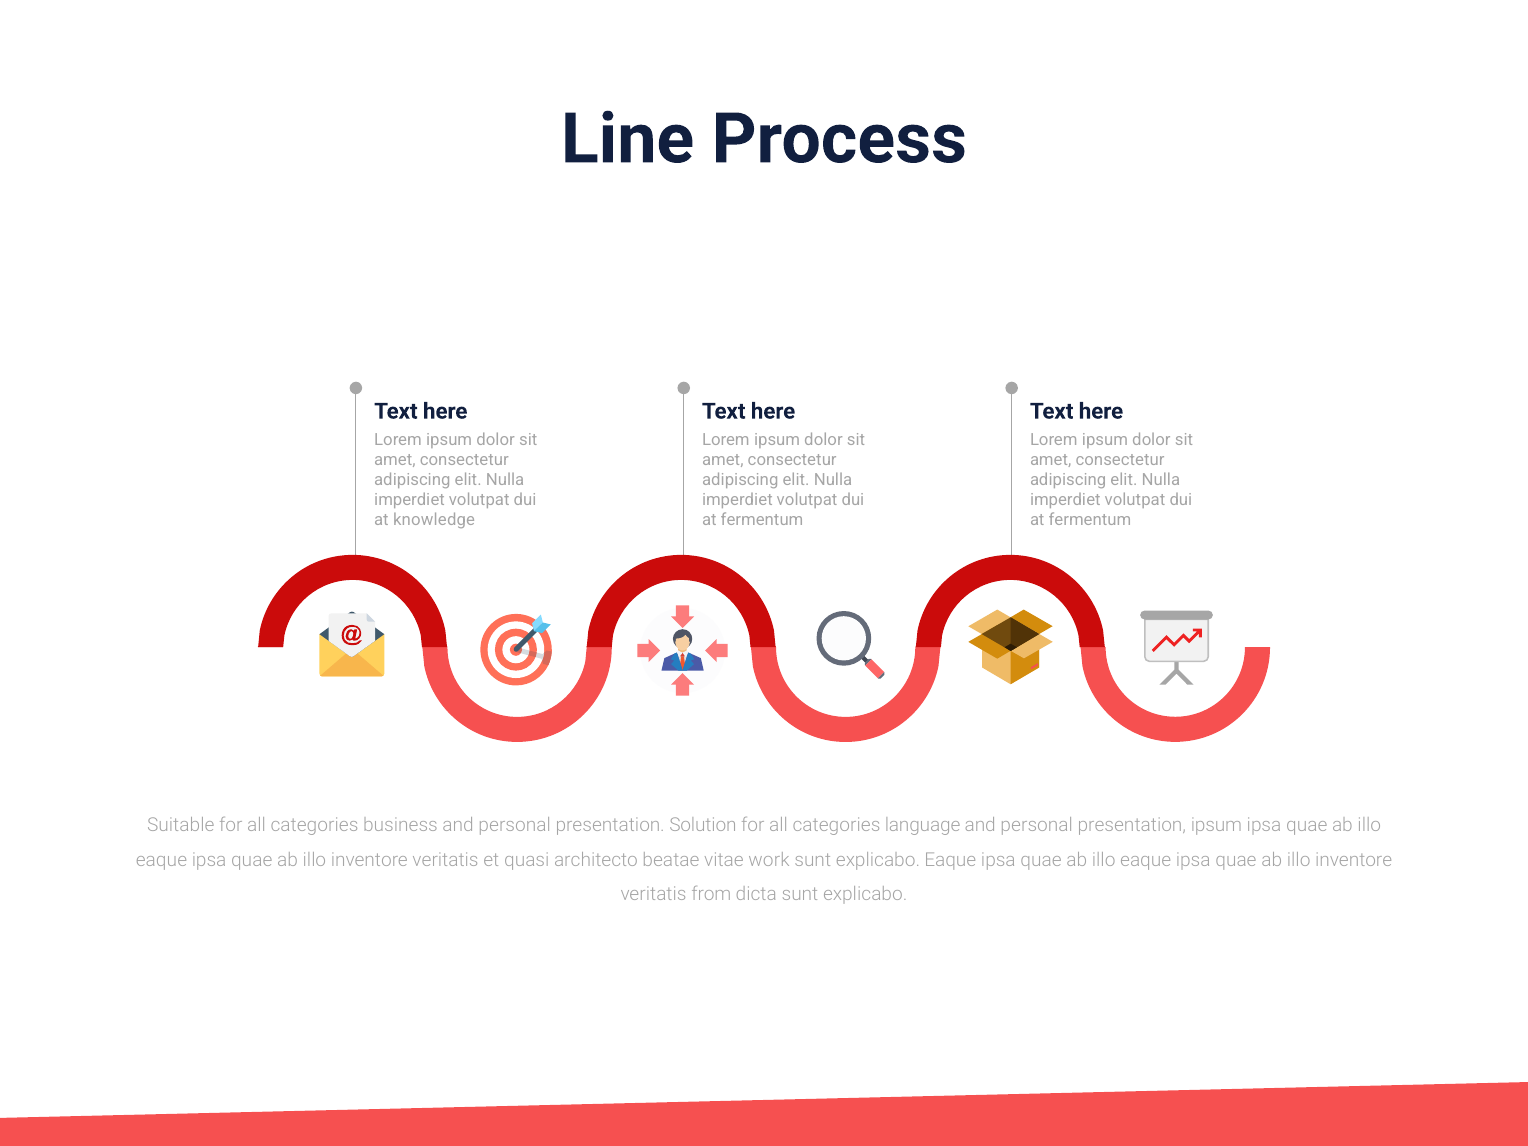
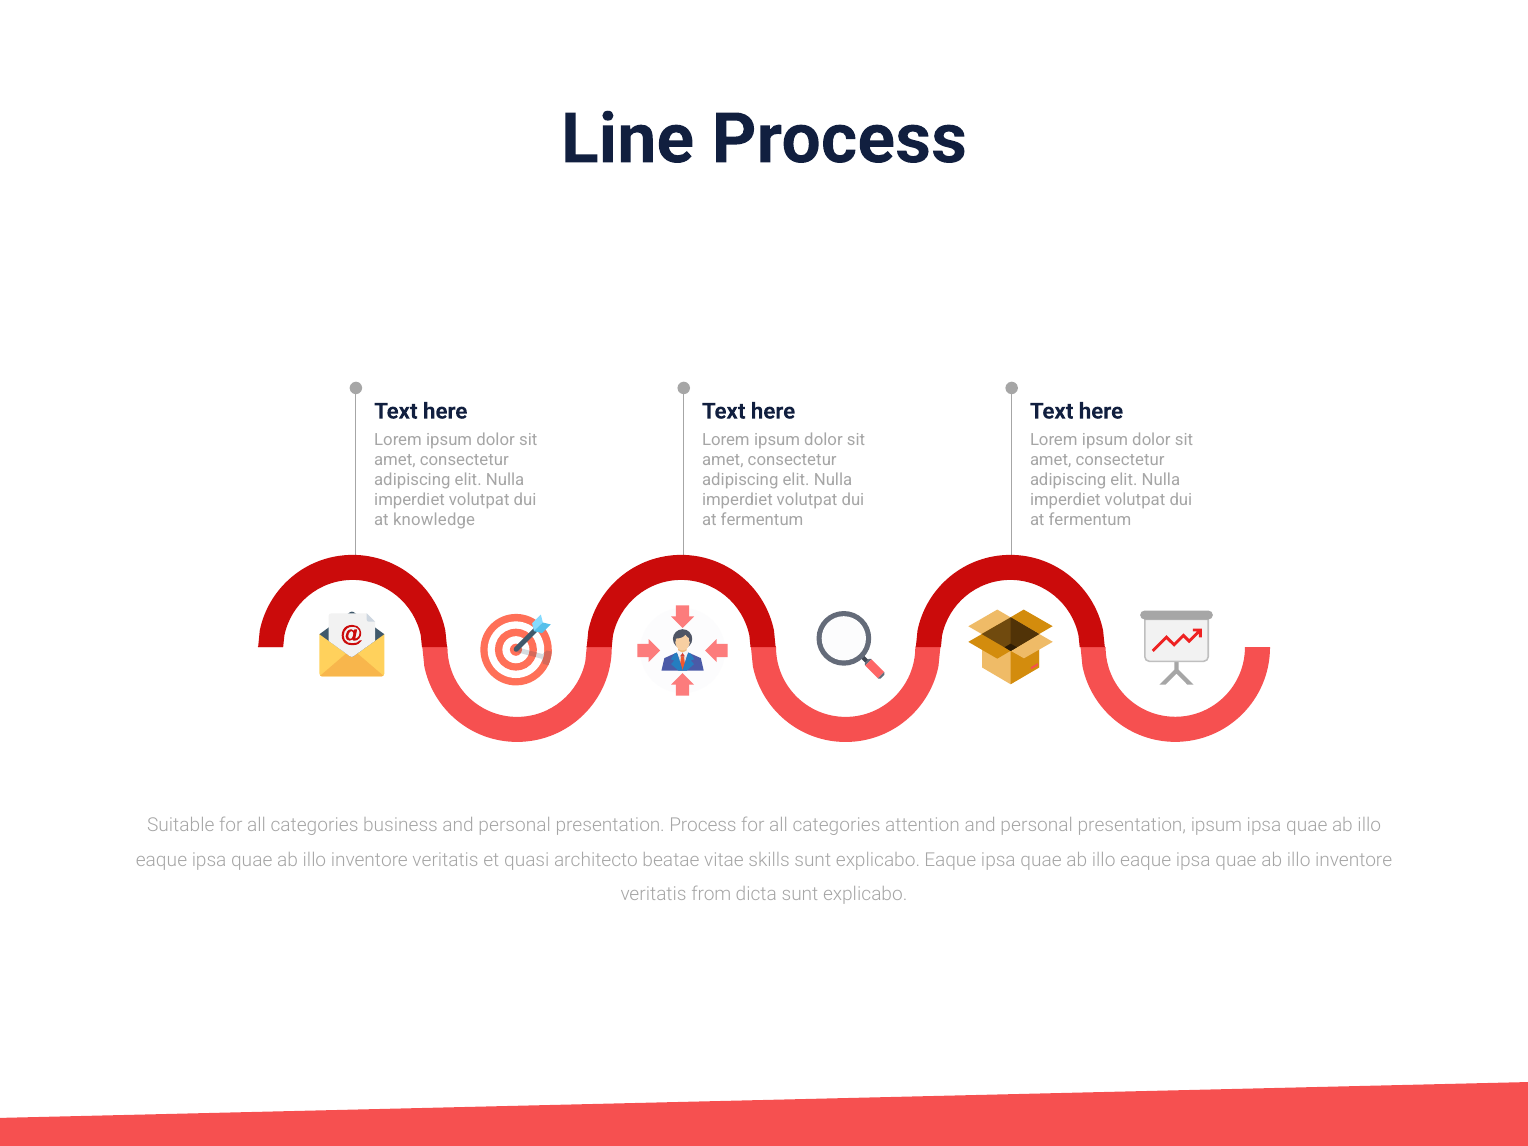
presentation Solution: Solution -> Process (703, 826)
language: language -> attention (923, 826)
work: work -> skills (769, 860)
